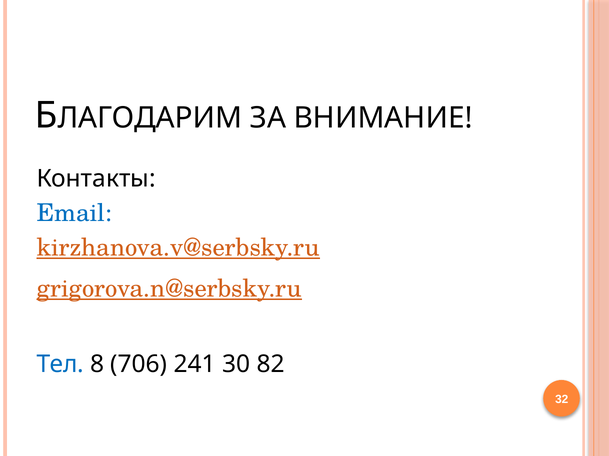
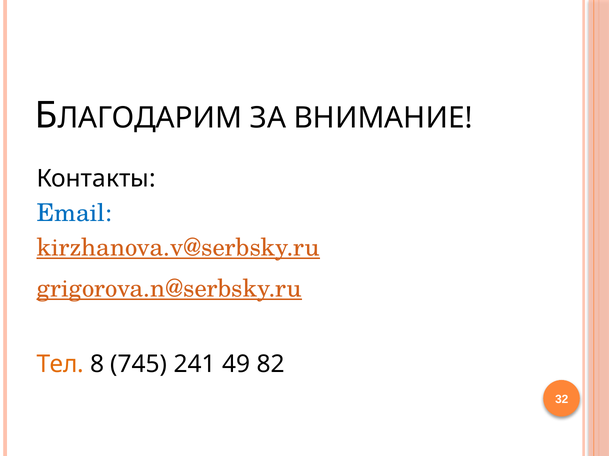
Тел colour: blue -> orange (60, 365)
706: 706 -> 745 (139, 365)
30: 30 -> 49 (236, 365)
